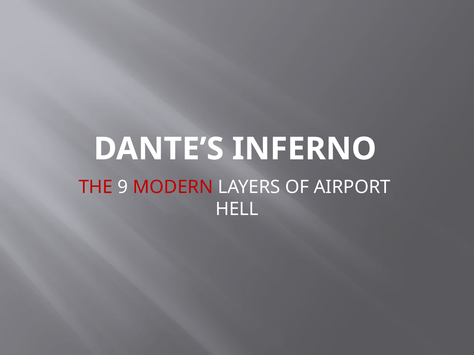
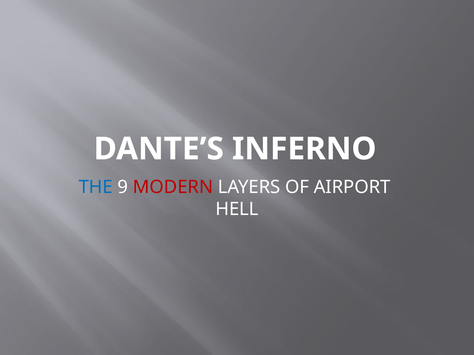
THE colour: red -> blue (96, 187)
